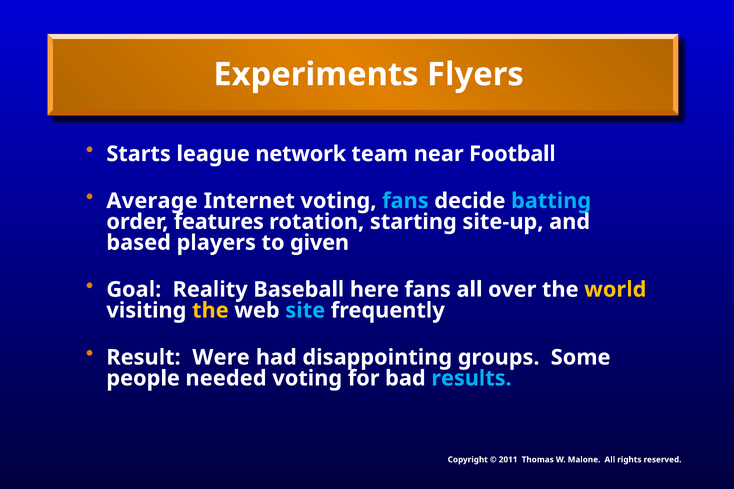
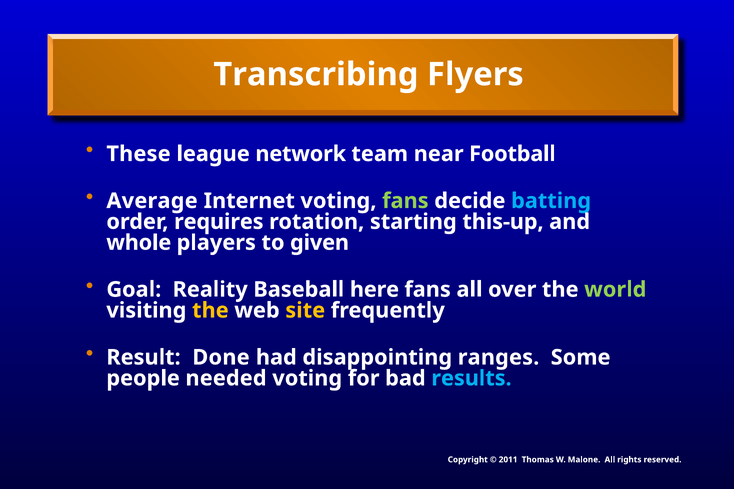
Experiments: Experiments -> Transcribing (316, 75)
Starts: Starts -> These (138, 154)
fans colour: light blue -> light green (405, 201)
features: features -> requires (219, 222)
site-up: site-up -> this-up (503, 222)
based: based -> whole (139, 243)
world colour: yellow -> light green (615, 290)
site colour: light blue -> yellow (305, 311)
Were: Were -> Done (221, 358)
groups: groups -> ranges (499, 358)
